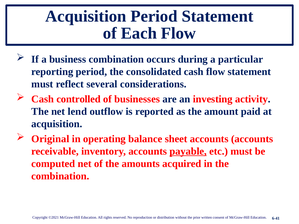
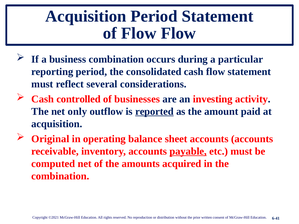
of Each: Each -> Flow (139, 33)
lend: lend -> only (77, 112)
reported underline: none -> present (154, 112)
